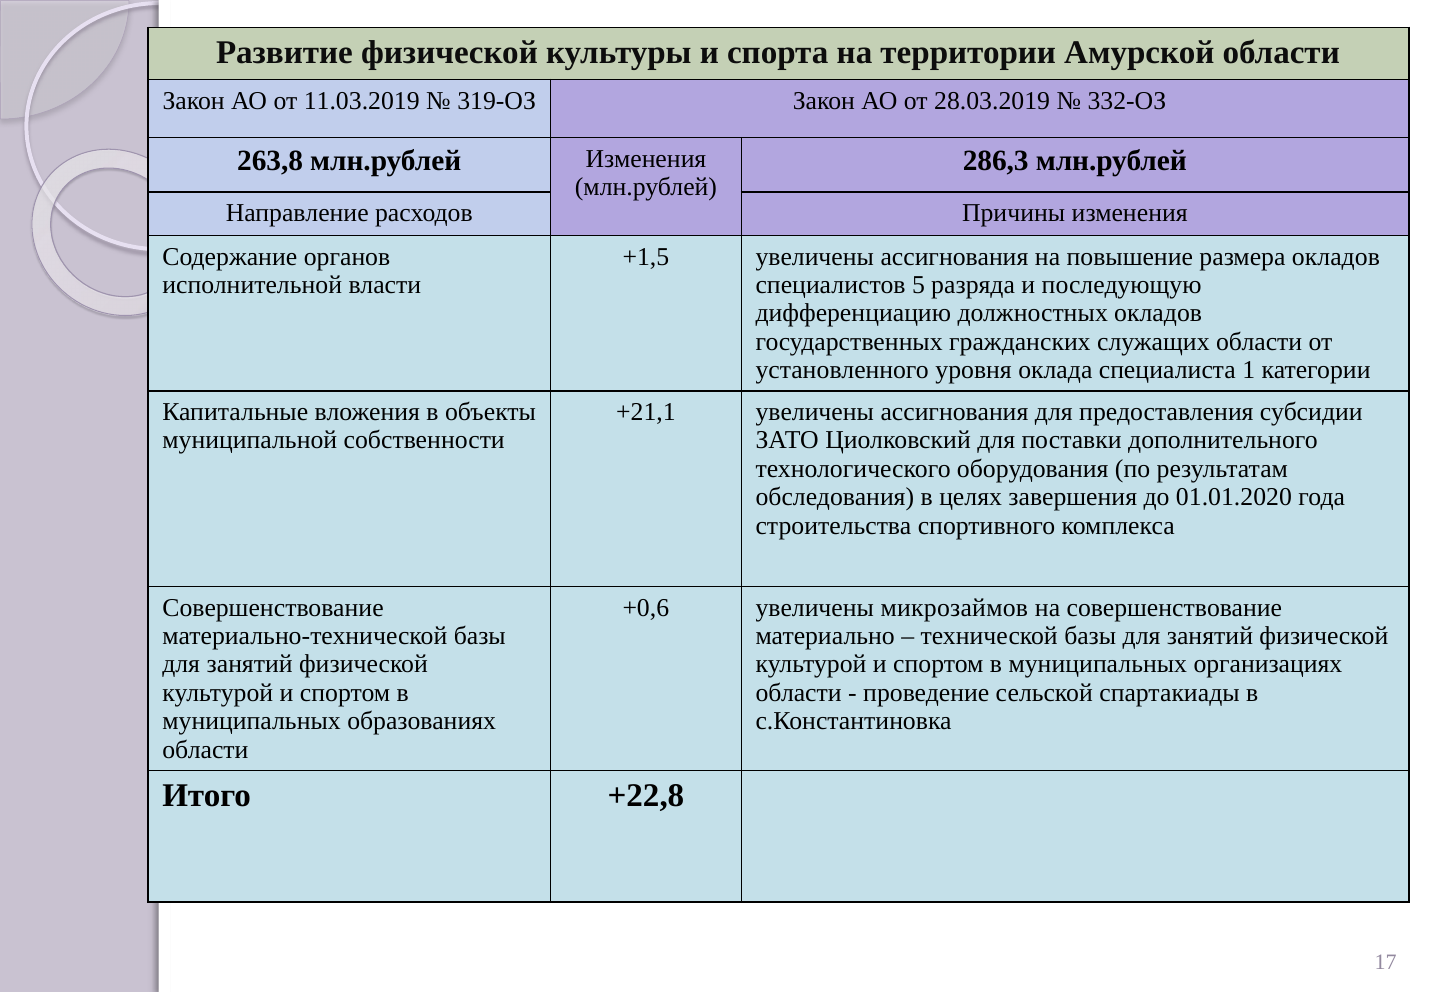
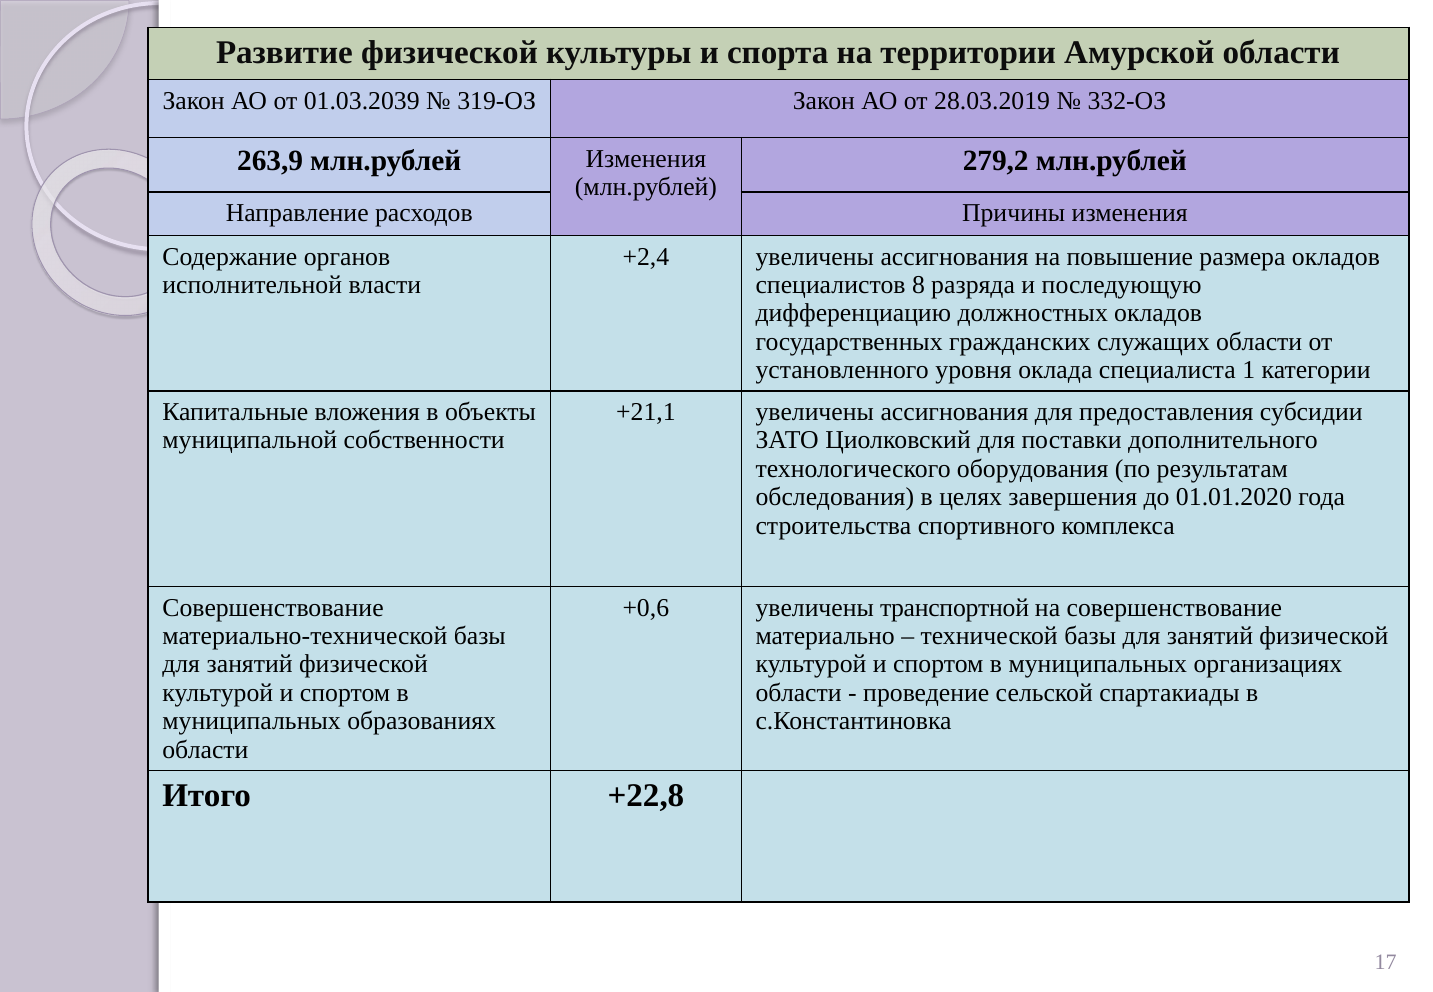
11.03.2019: 11.03.2019 -> 01.03.2039 (362, 101)
263,8: 263,8 -> 263,9 (270, 161)
286,3: 286,3 -> 279,2 (996, 161)
+1,5: +1,5 -> +2,4 (646, 257)
5: 5 -> 8 (918, 285)
микрозаймов: микрозаймов -> транспортной (955, 608)
